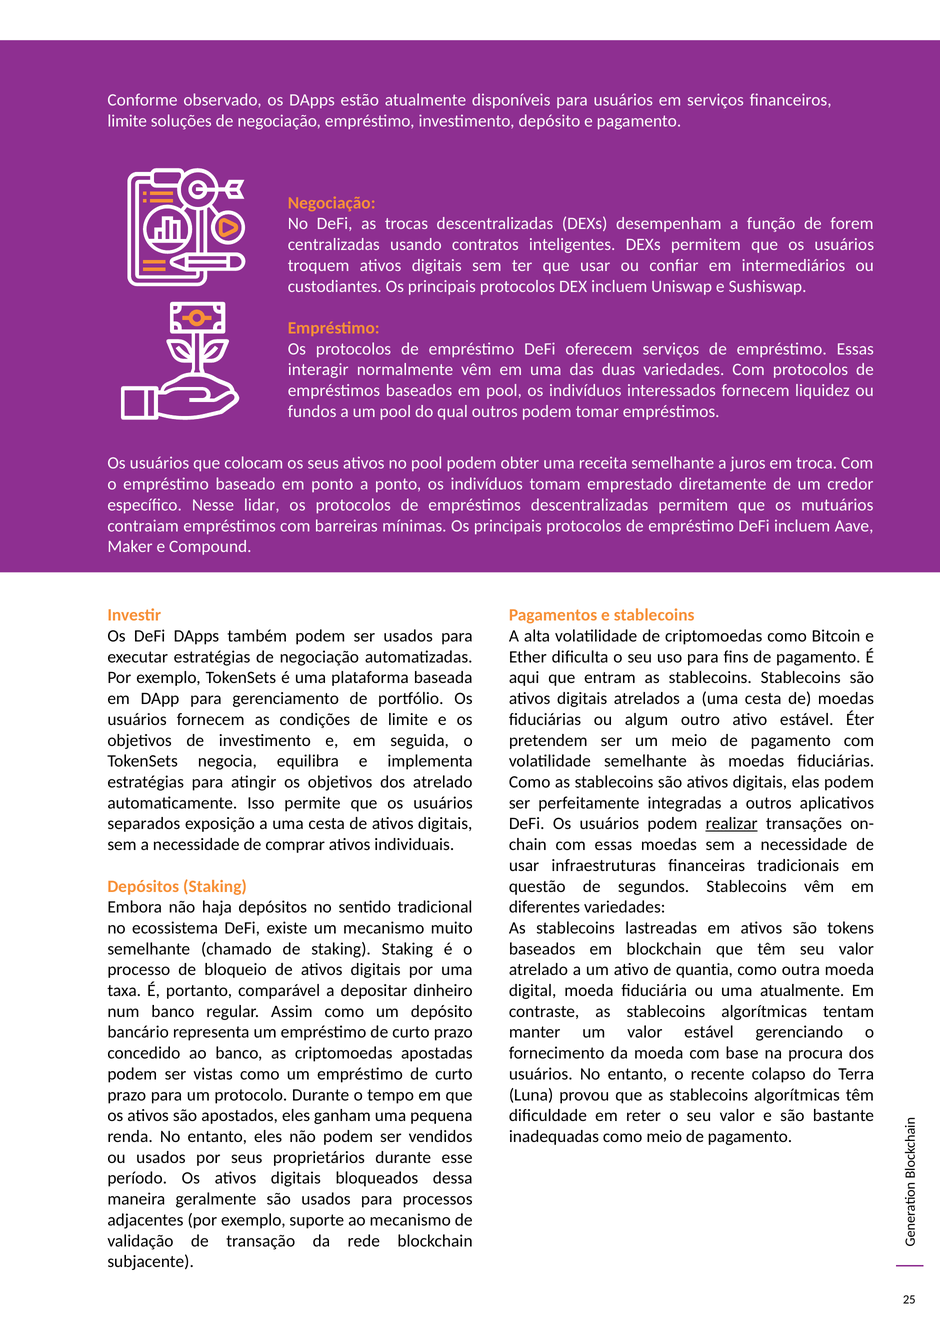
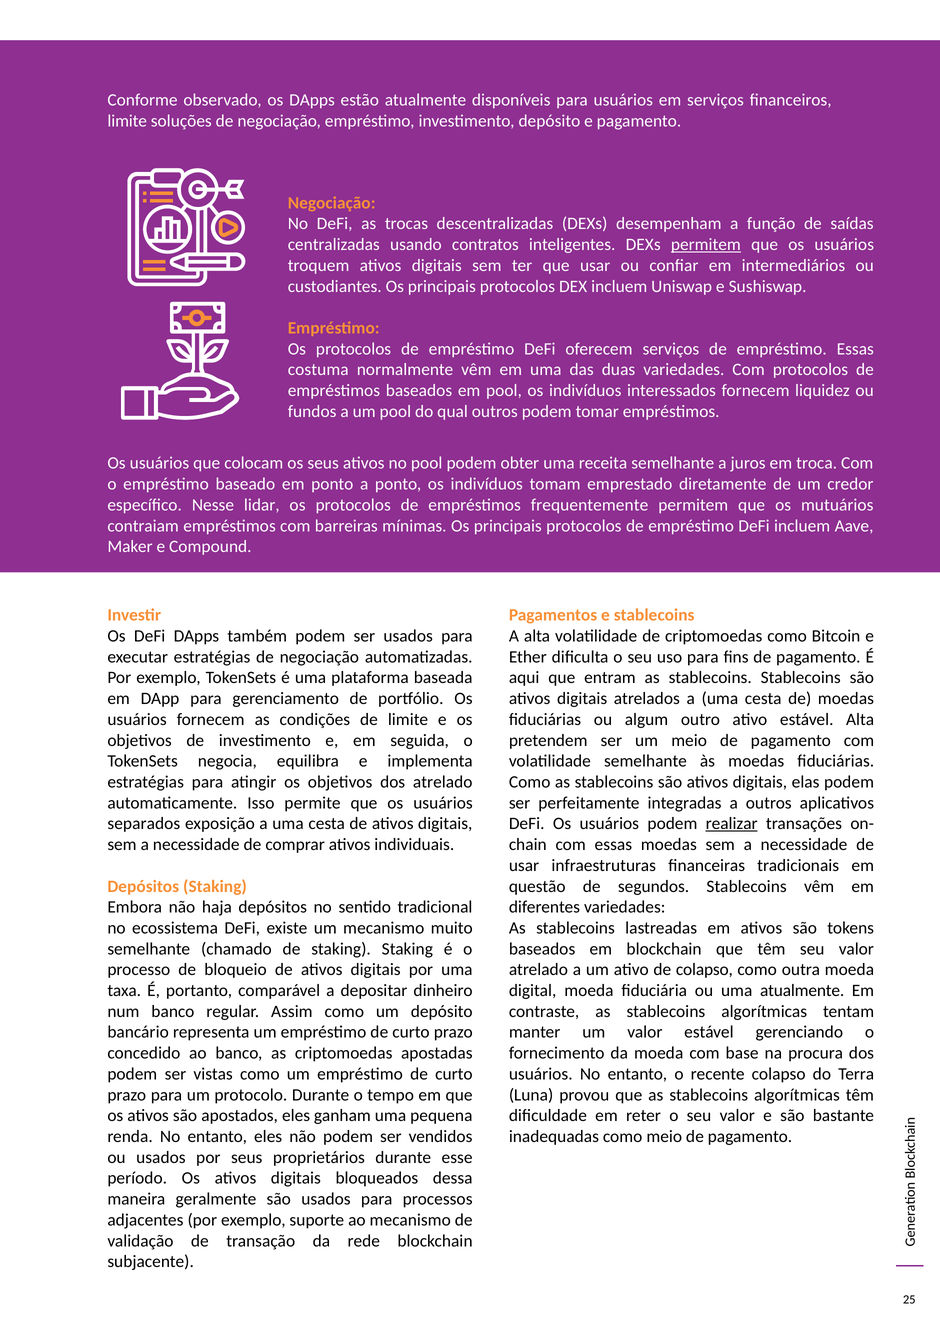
forem: forem -> saídas (852, 224)
permitem underline: none -> present (706, 245)
interagir: interagir -> costuma (318, 370)
empréstimos descentralizadas: descentralizadas -> frequentemente (590, 505)
estável Éter: Éter -> Alta (860, 720)
de quantia: quantia -> colapso (704, 970)
